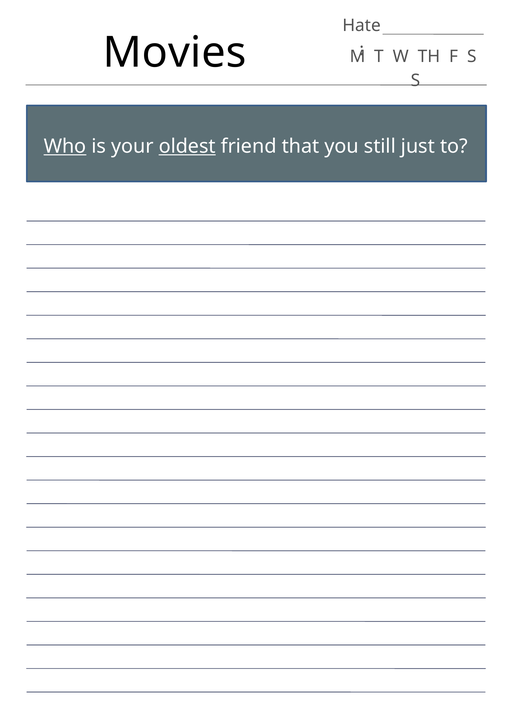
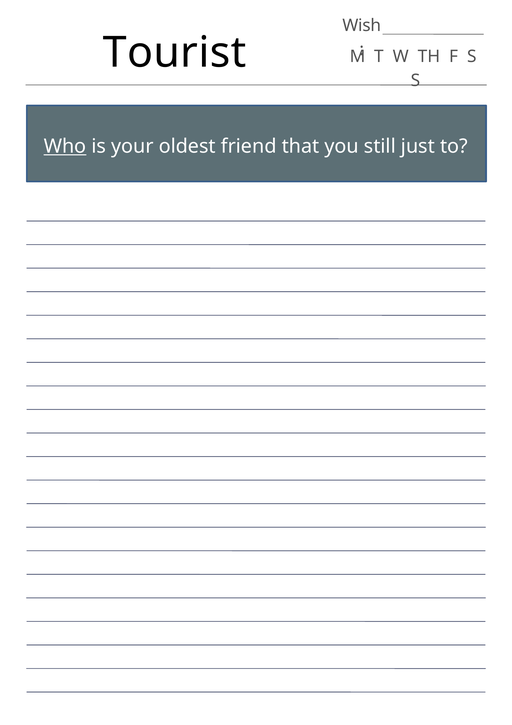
Hate: Hate -> Wish (362, 25)
Movies: Movies -> Tourist (175, 53)
oldest underline: present -> none (187, 146)
